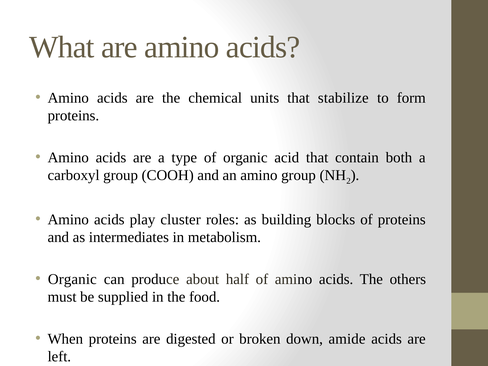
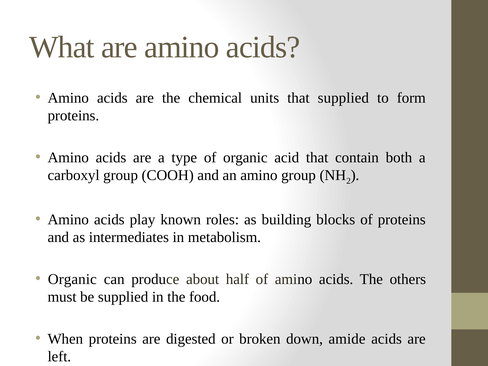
that stabilize: stabilize -> supplied (343, 98)
cluster: cluster -> known (181, 220)
